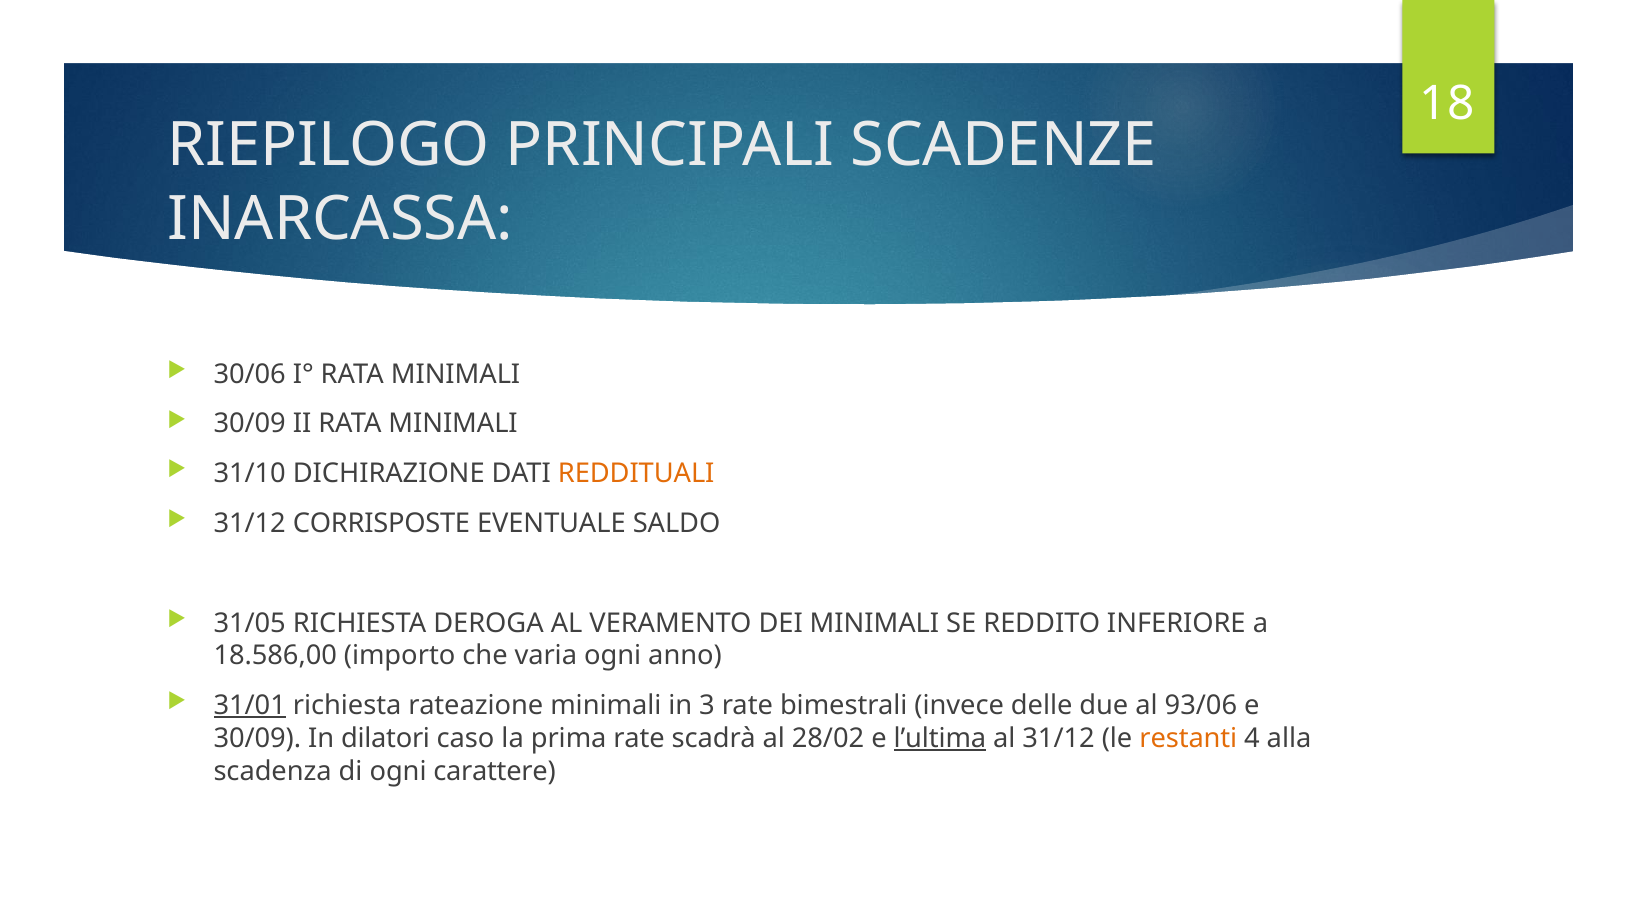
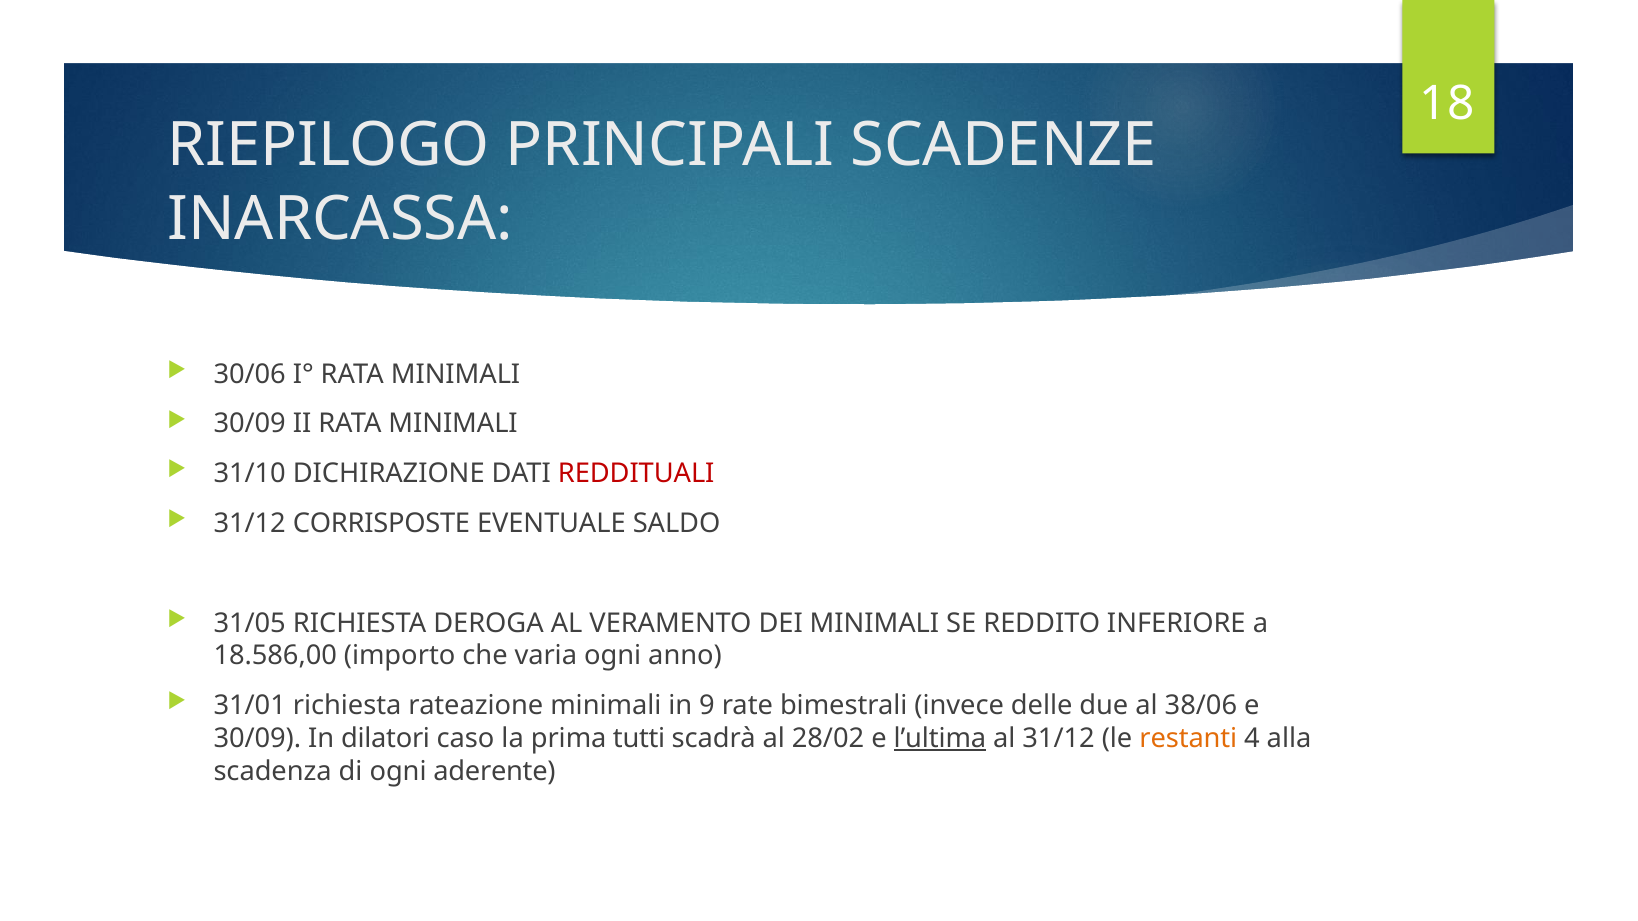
REDDITUALI colour: orange -> red (636, 474)
31/01 underline: present -> none (250, 706)
3: 3 -> 9 (707, 706)
93/06: 93/06 -> 38/06 (1201, 706)
prima rate: rate -> tutti (639, 739)
carattere: carattere -> aderente (494, 771)
